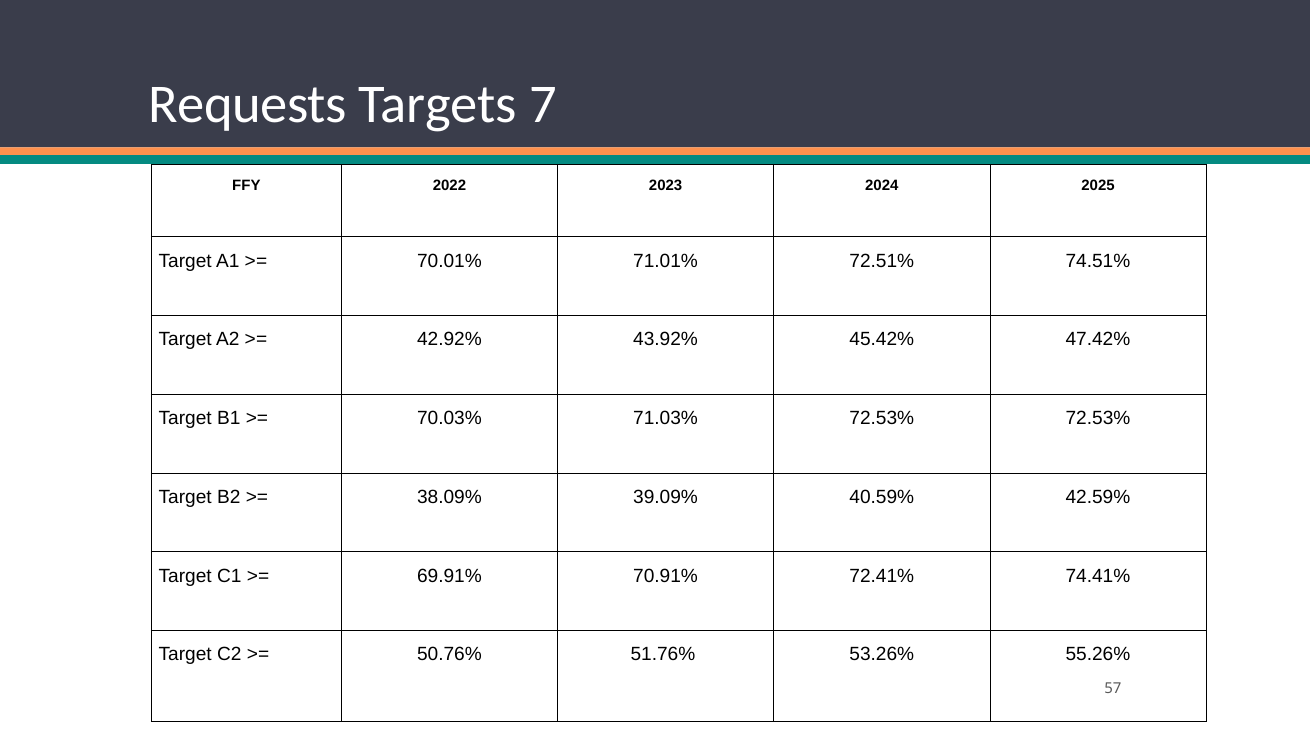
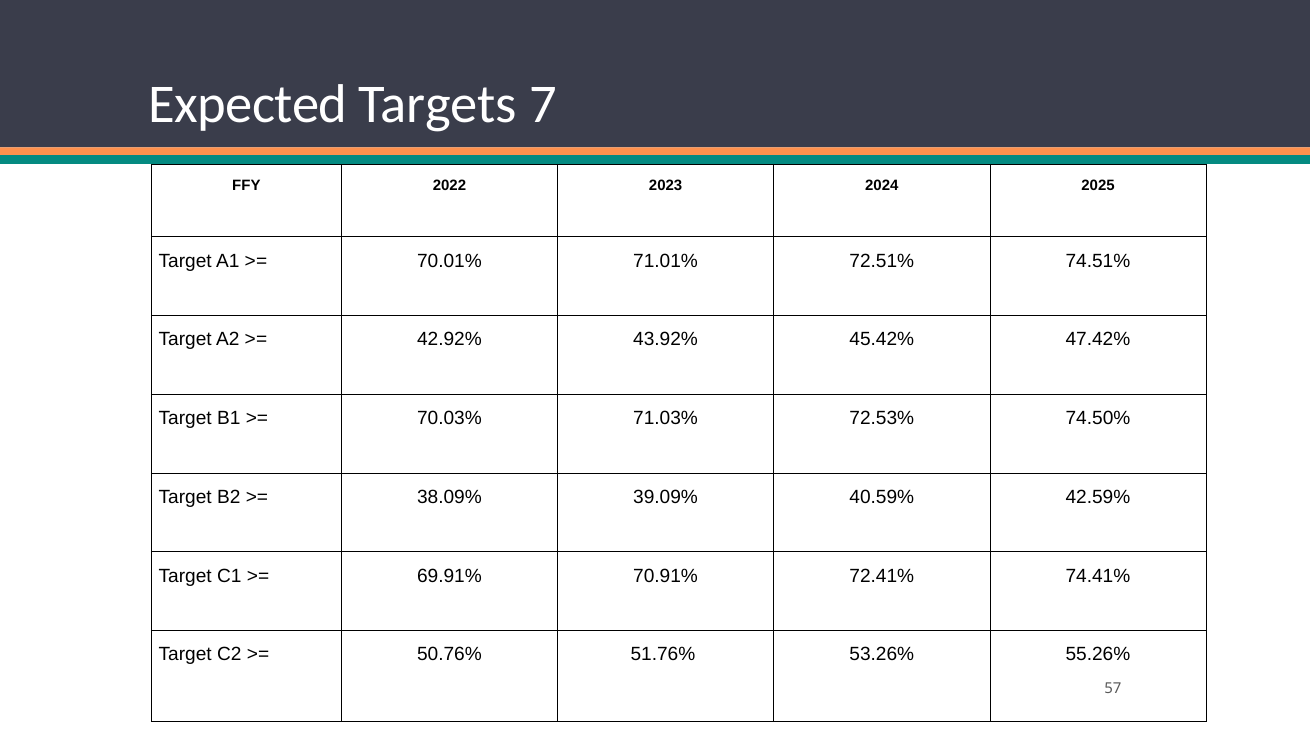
Requests: Requests -> Expected (248, 104)
72.53% 72.53%: 72.53% -> 74.50% (1098, 418)
